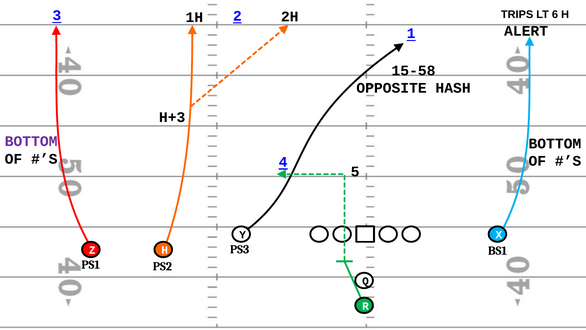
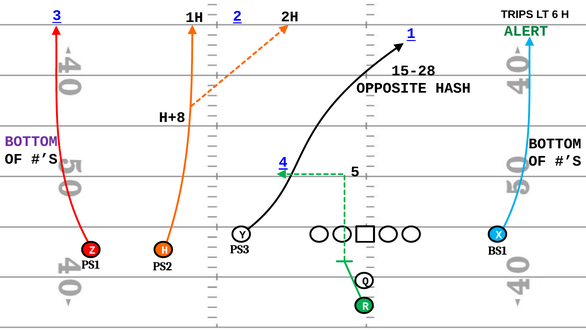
ALERT colour: black -> green (526, 31)
15-58: 15-58 -> 15-28 (413, 70)
H+3: H+3 -> H+8 (172, 117)
